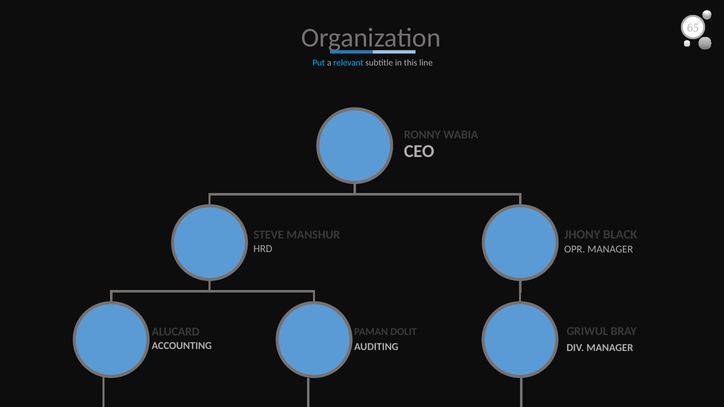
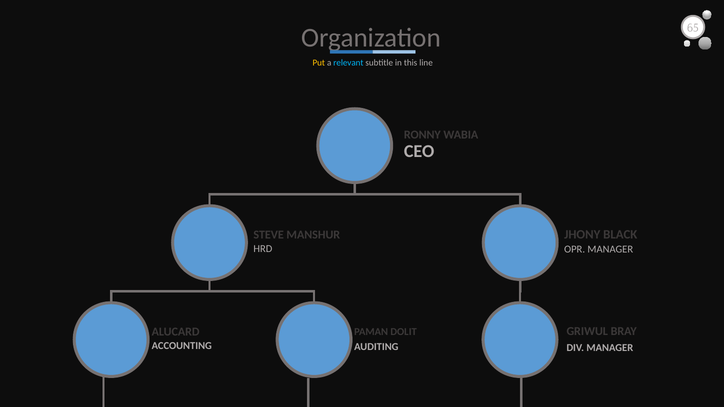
Put colour: light blue -> yellow (319, 63)
